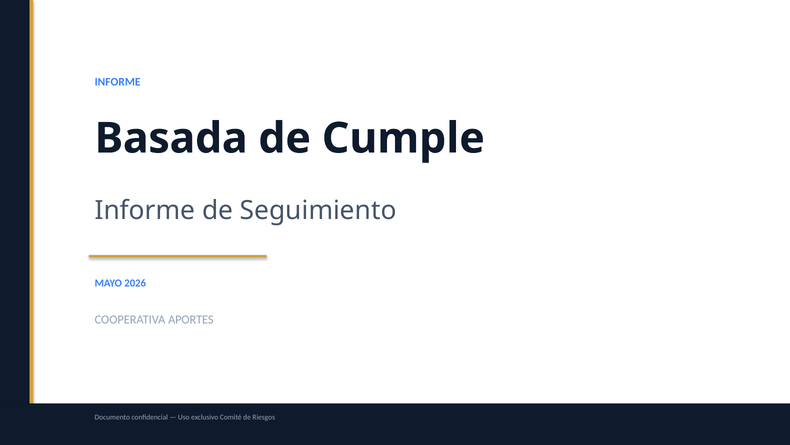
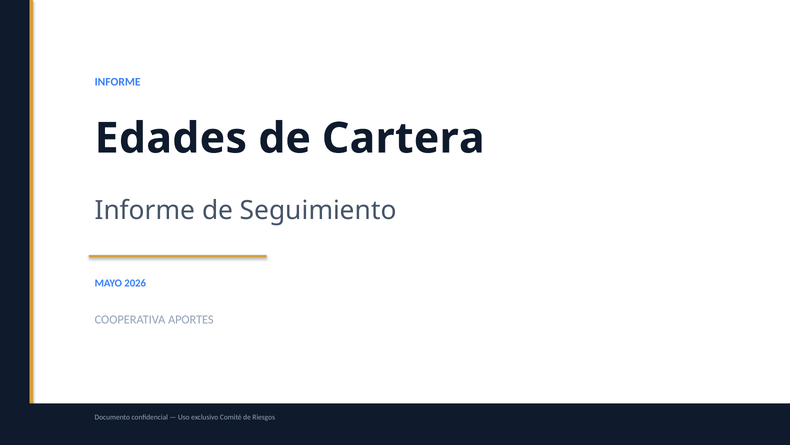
Basada: Basada -> Edades (171, 138)
Cumple: Cumple -> Cartera (403, 138)
